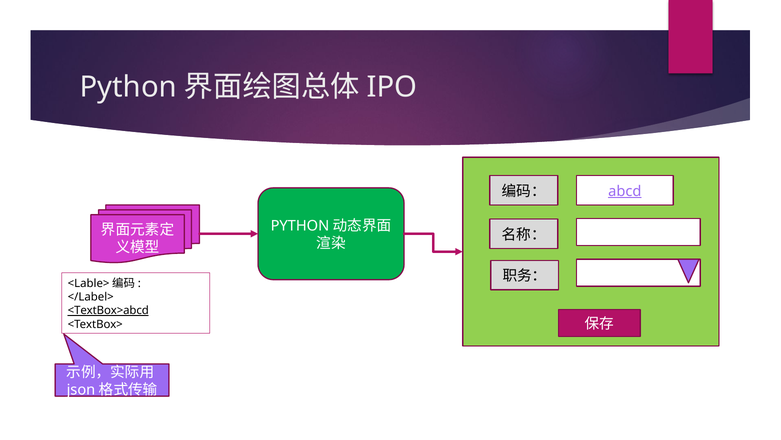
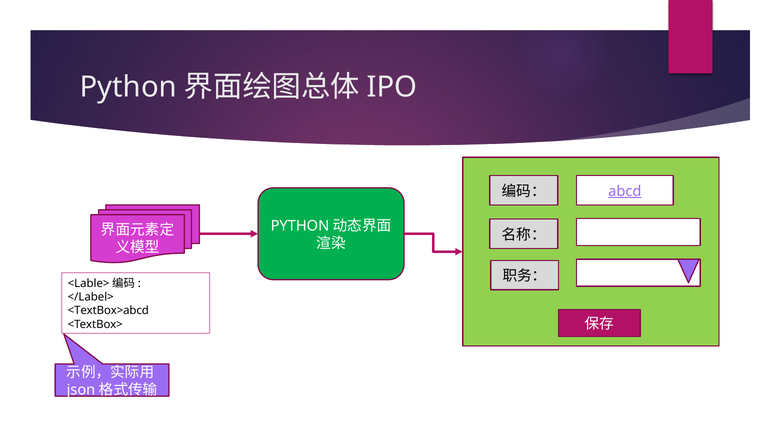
<TextBox>abcd underline: present -> none (108, 310)
